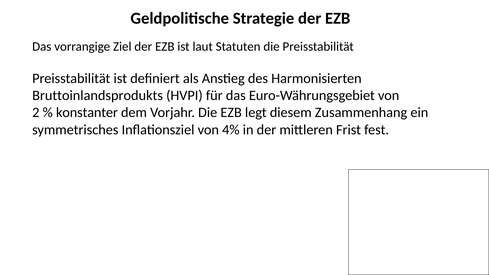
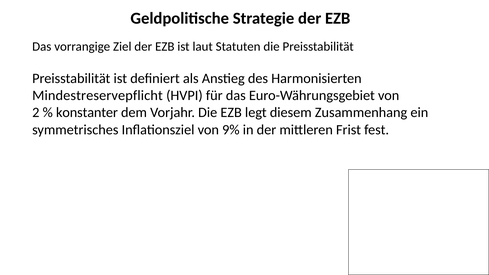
Bruttoinlandsprodukts: Bruttoinlandsprodukts -> Mindestreservepflicht (98, 95)
4%: 4% -> 9% (231, 130)
